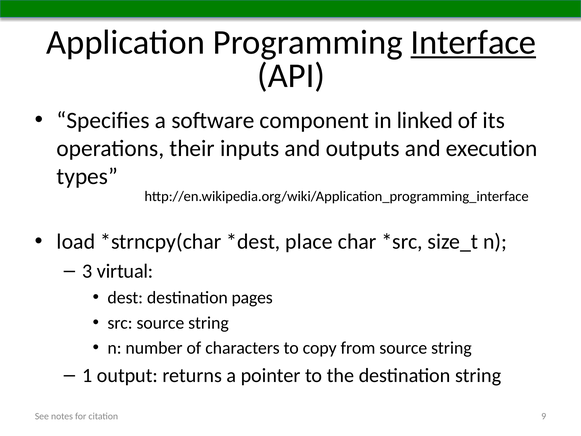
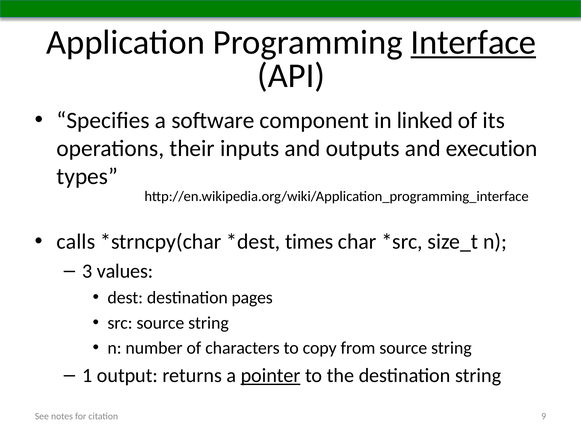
load: load -> calls (76, 242)
place: place -> times (309, 242)
virtual: virtual -> values (125, 271)
pointer underline: none -> present (271, 375)
